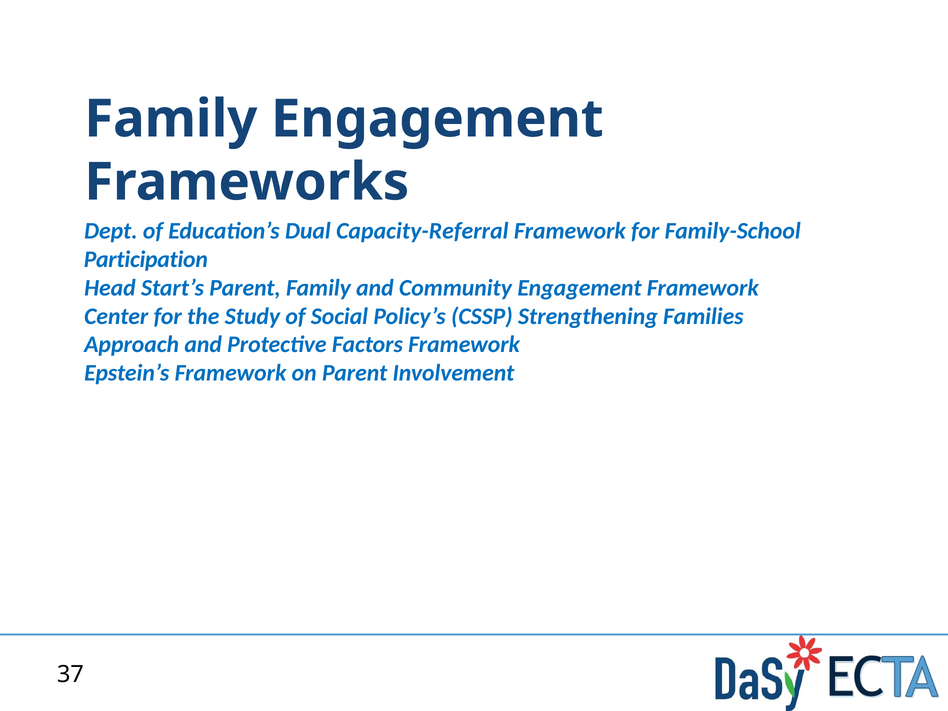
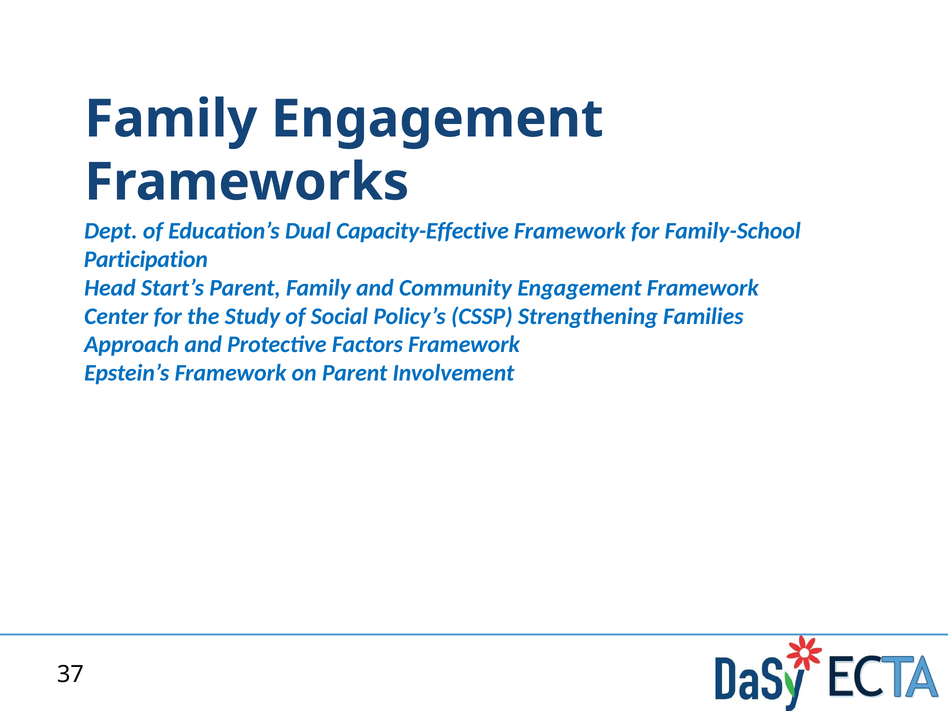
Capacity-Referral: Capacity-Referral -> Capacity-Effective (422, 231)
